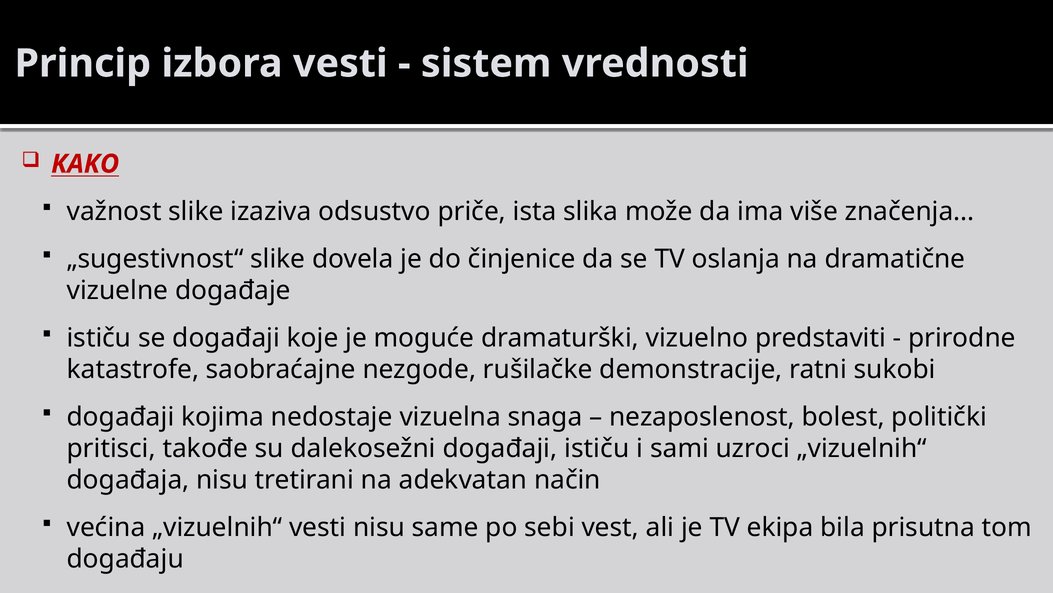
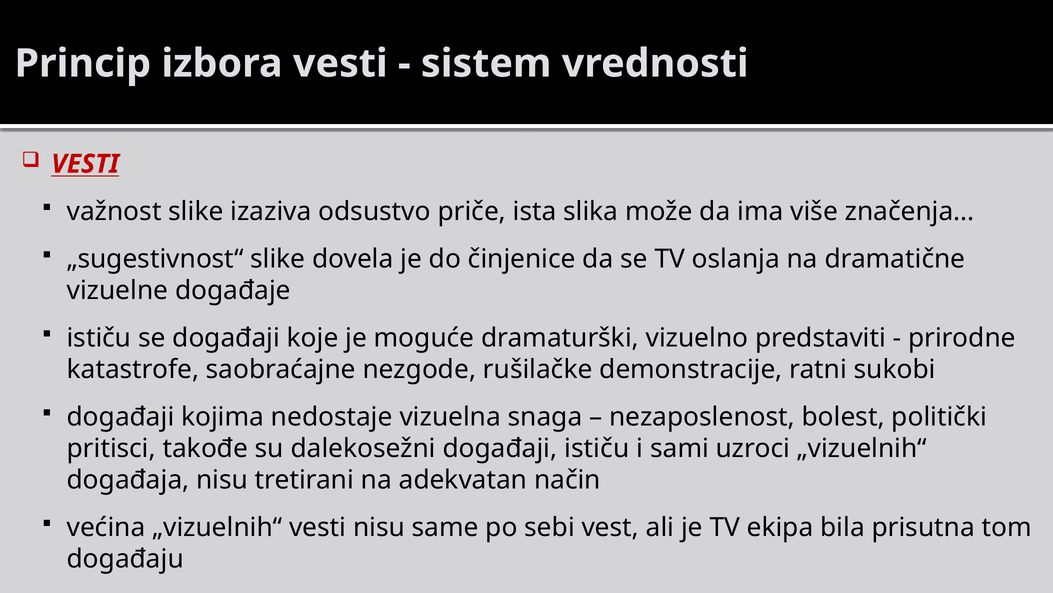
KAKO: KAKO -> VESTI (85, 164)
